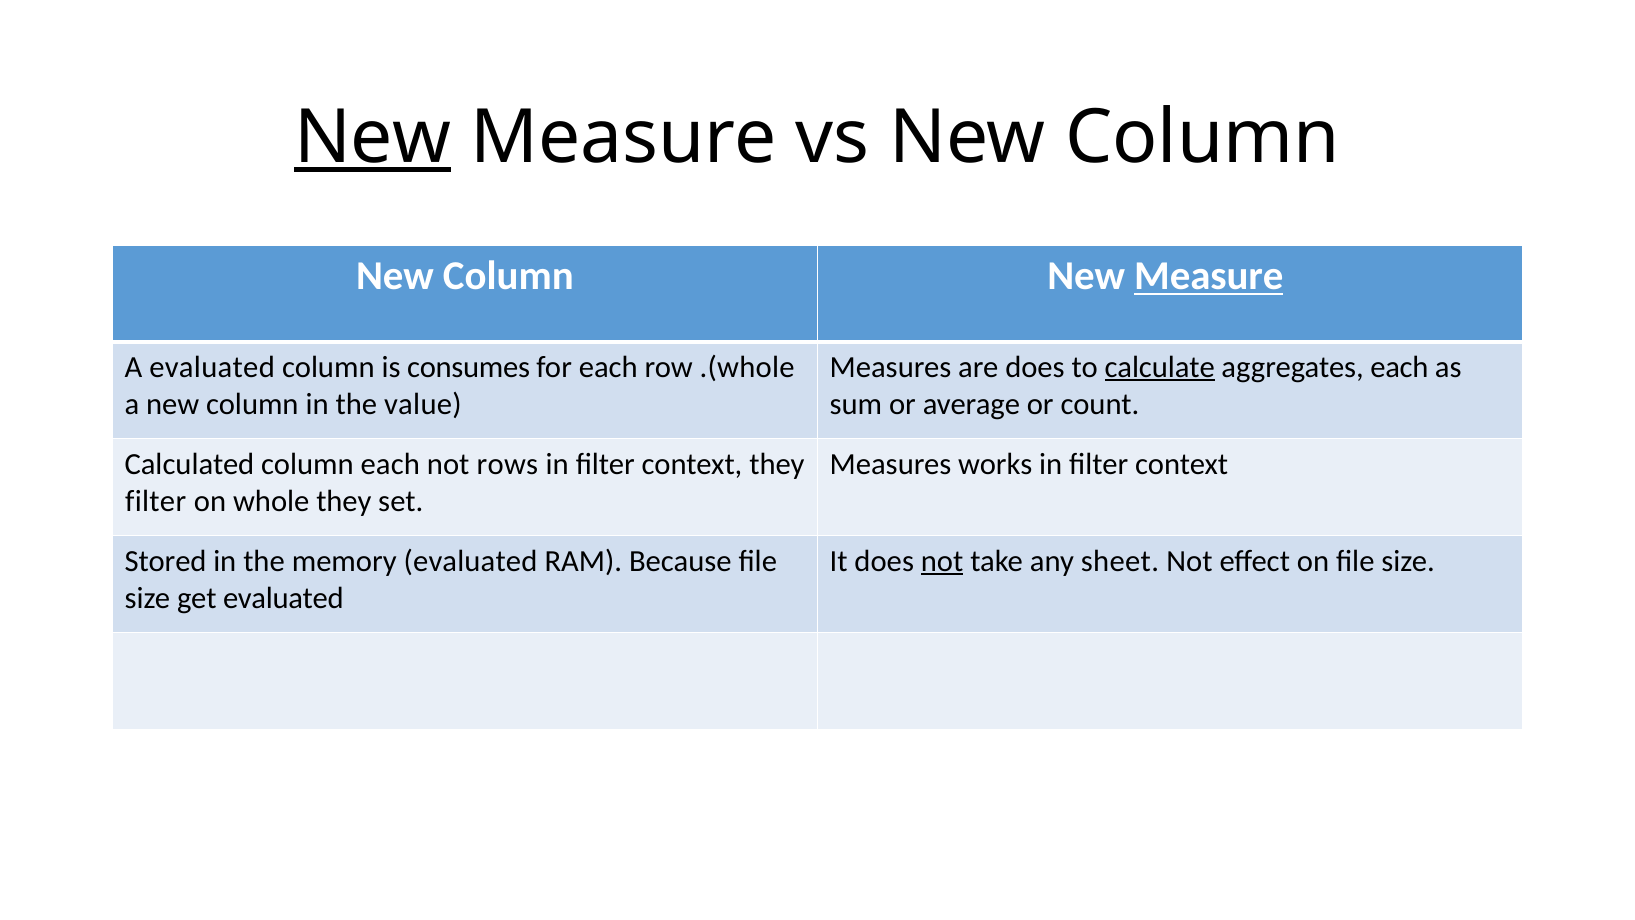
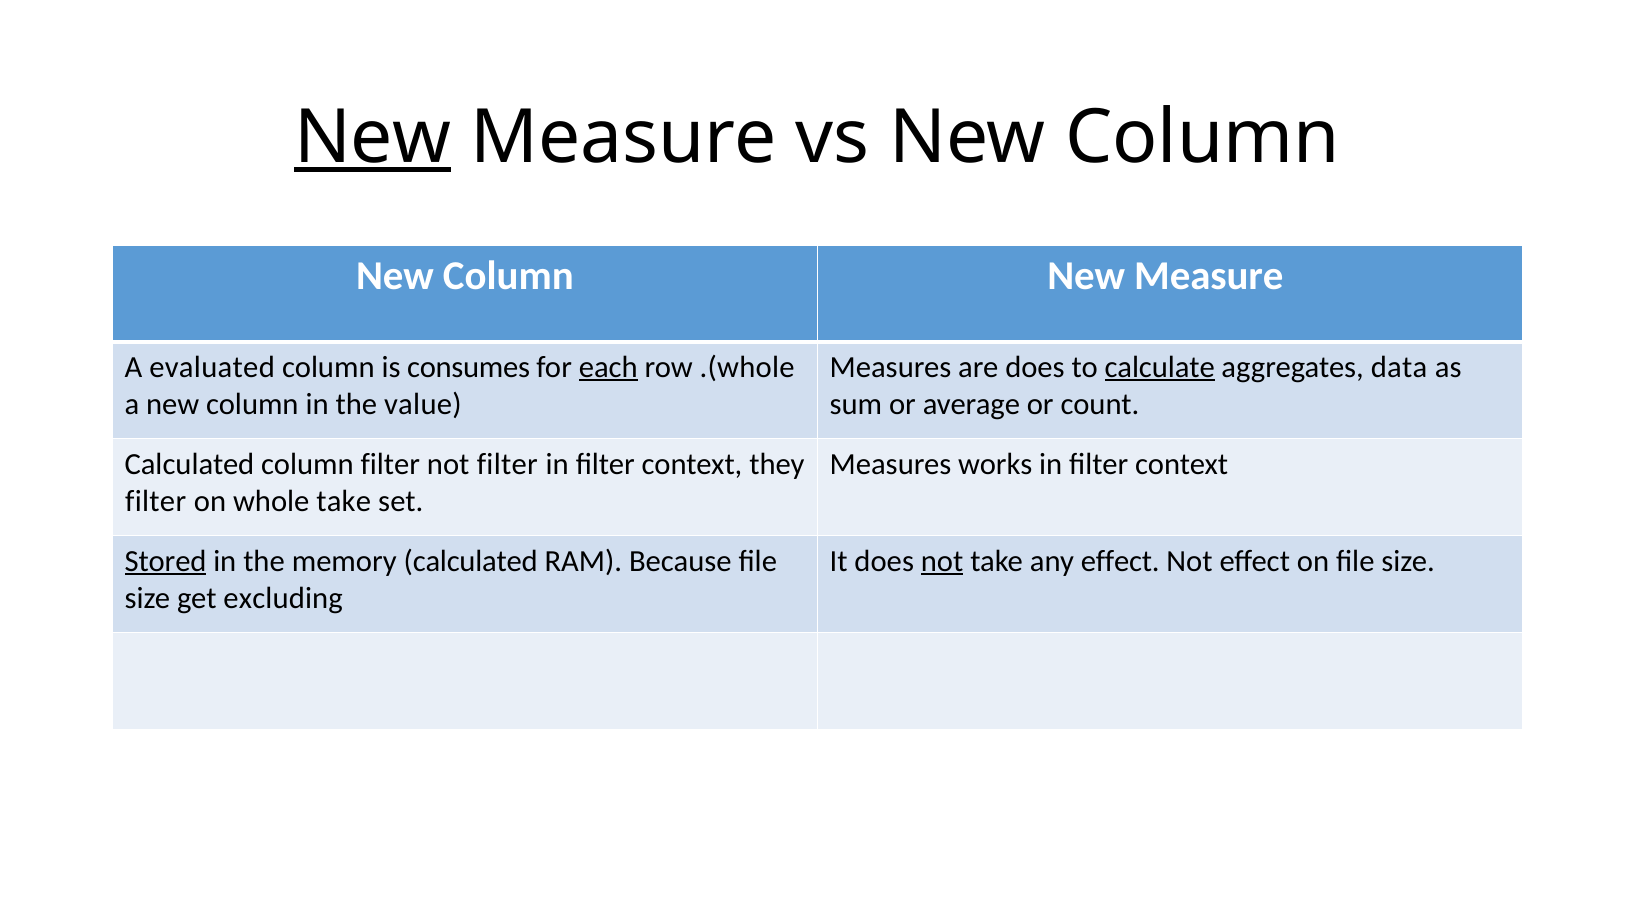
Measure underline: present -> none (1209, 276)
each underline: none -> present (608, 367)
aggregates each: each -> data (1399, 367)
column each: each -> filter (390, 464)
not rows: rows -> filter (507, 464)
whole they: they -> take (344, 501)
Stored underline: none -> present (166, 561)
memory evaluated: evaluated -> calculated (471, 561)
any sheet: sheet -> effect (1120, 561)
get evaluated: evaluated -> excluding (283, 598)
